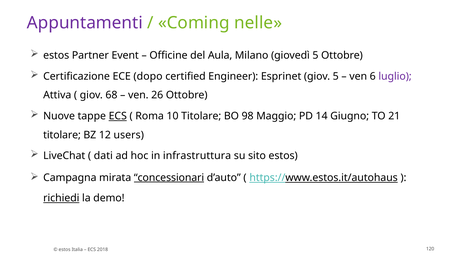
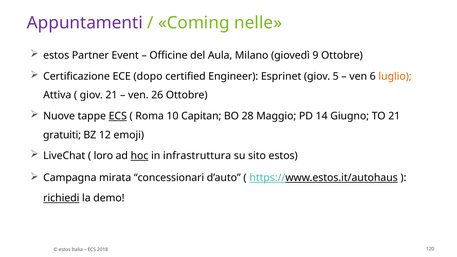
giovedì 5: 5 -> 9 (315, 55)
luglio colour: purple -> orange (395, 76)
giov 68: 68 -> 21 (111, 95)
10 Titolare: Titolare -> Capitan (201, 116)
98: 98 -> 28 (248, 116)
titolare: titolare -> gratuiti (62, 135)
users: users -> emoji (129, 135)
dati: dati -> loro (103, 156)
hoc underline: none -> present (139, 156)
concessionari underline: present -> none (169, 178)
